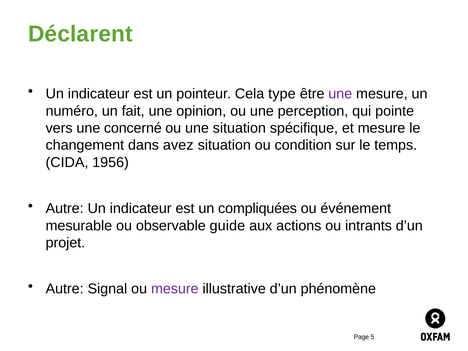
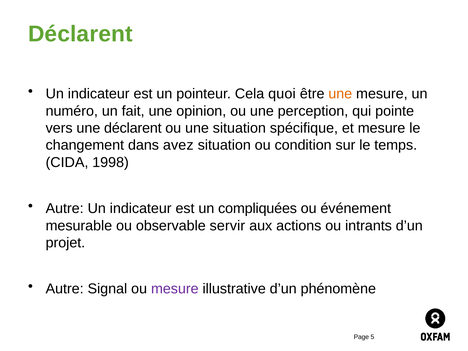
type: type -> quoi (282, 94)
une colour: purple -> orange (340, 94)
une concerné: concerné -> déclarent (133, 128)
1956: 1956 -> 1998 (111, 162)
guide: guide -> servir (227, 226)
